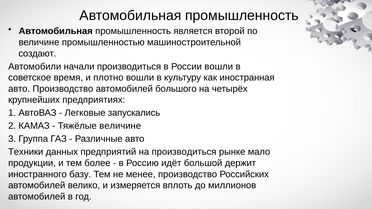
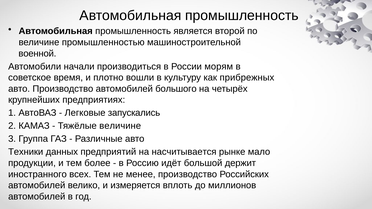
создают: создают -> военной (37, 54)
России вошли: вошли -> морям (219, 67)
иностранная: иностранная -> прибрежных (247, 78)
на производиться: производиться -> насчитывается (184, 152)
базу: базу -> всех (80, 174)
